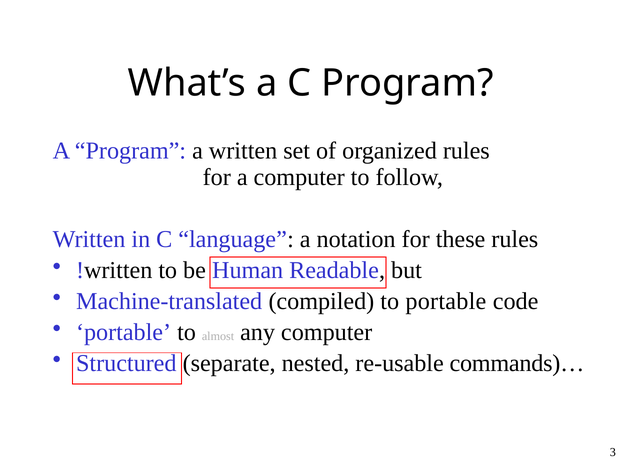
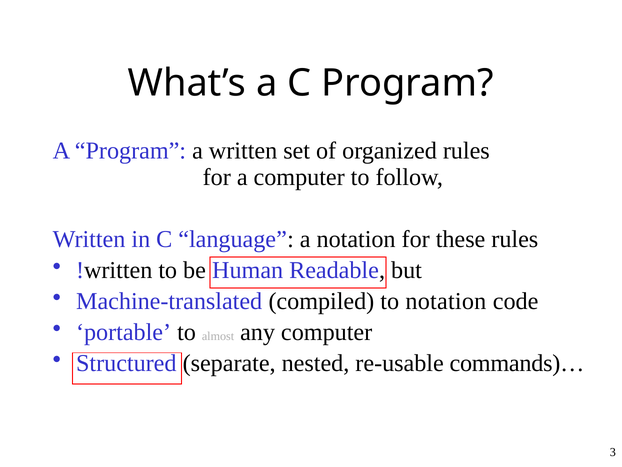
to portable: portable -> notation (446, 301)
